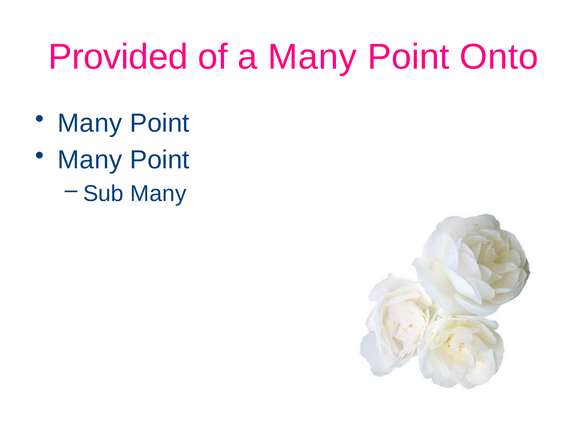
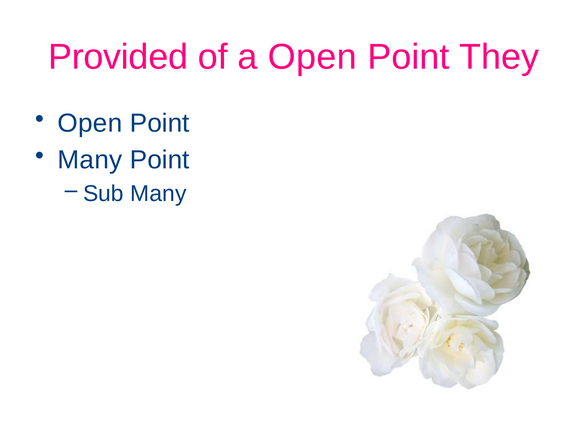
a Many: Many -> Open (312, 57)
Onto: Onto -> They (499, 57)
Many: Many -> Open (90, 123)
